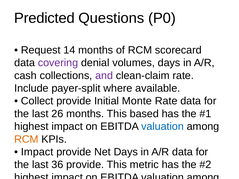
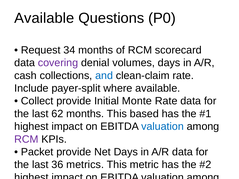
Predicted: Predicted -> Available (44, 18)
14: 14 -> 34 (69, 50)
and colour: purple -> blue (104, 76)
26: 26 -> 62 (57, 114)
RCM colour: orange -> purple (26, 139)
Impact: Impact -> Packet (37, 152)
36 provide: provide -> metrics (85, 165)
